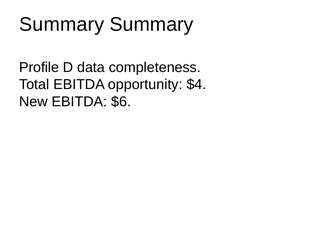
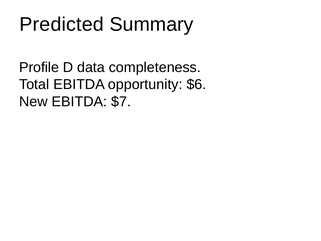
Summary: Summary -> Predicted (62, 24)
$4: $4 -> $6 (196, 84)
$6: $6 -> $7 (121, 102)
